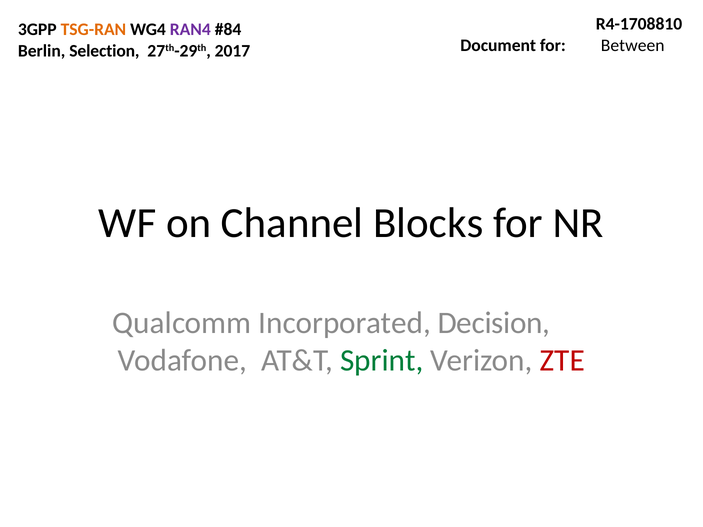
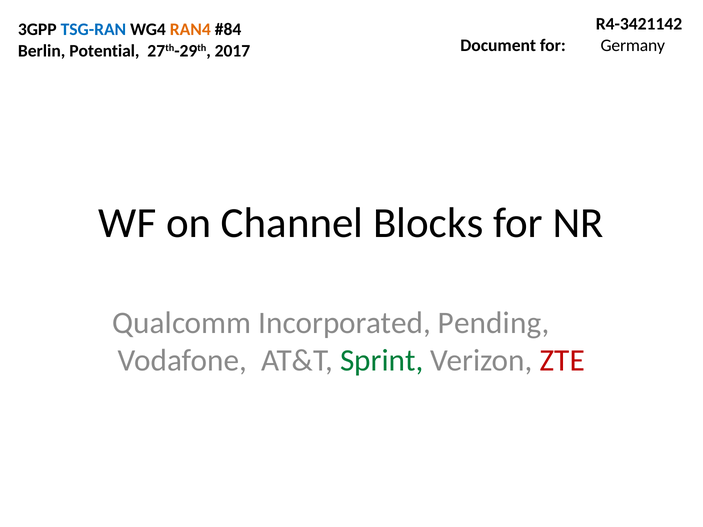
R4-1708810: R4-1708810 -> R4-3421142 (639, 24)
TSG-RAN colour: orange -> blue (93, 30)
RAN4 colour: purple -> orange (190, 30)
Between: Between -> Germany (633, 45)
Selection: Selection -> Potential (104, 51)
Decision: Decision -> Pending (494, 323)
